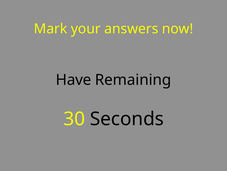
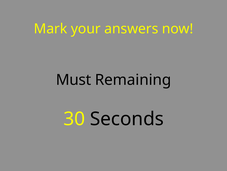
Have: Have -> Must (74, 80)
